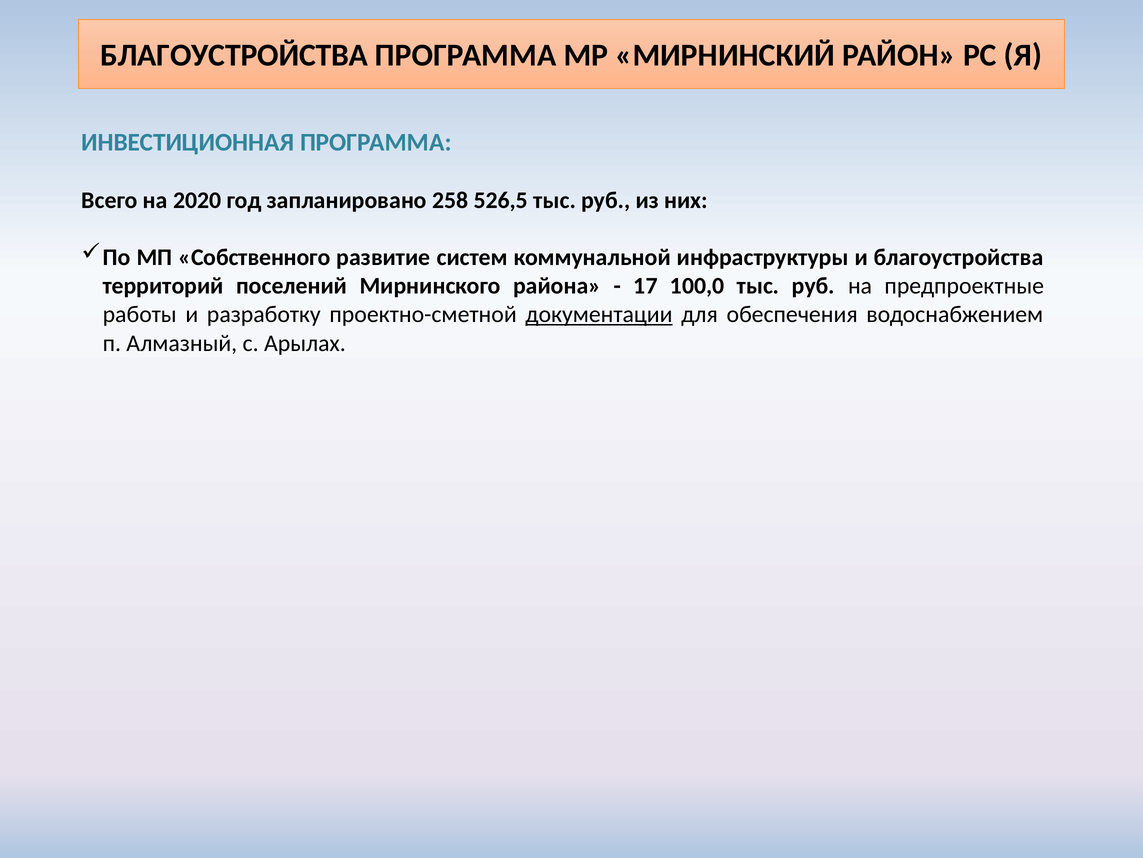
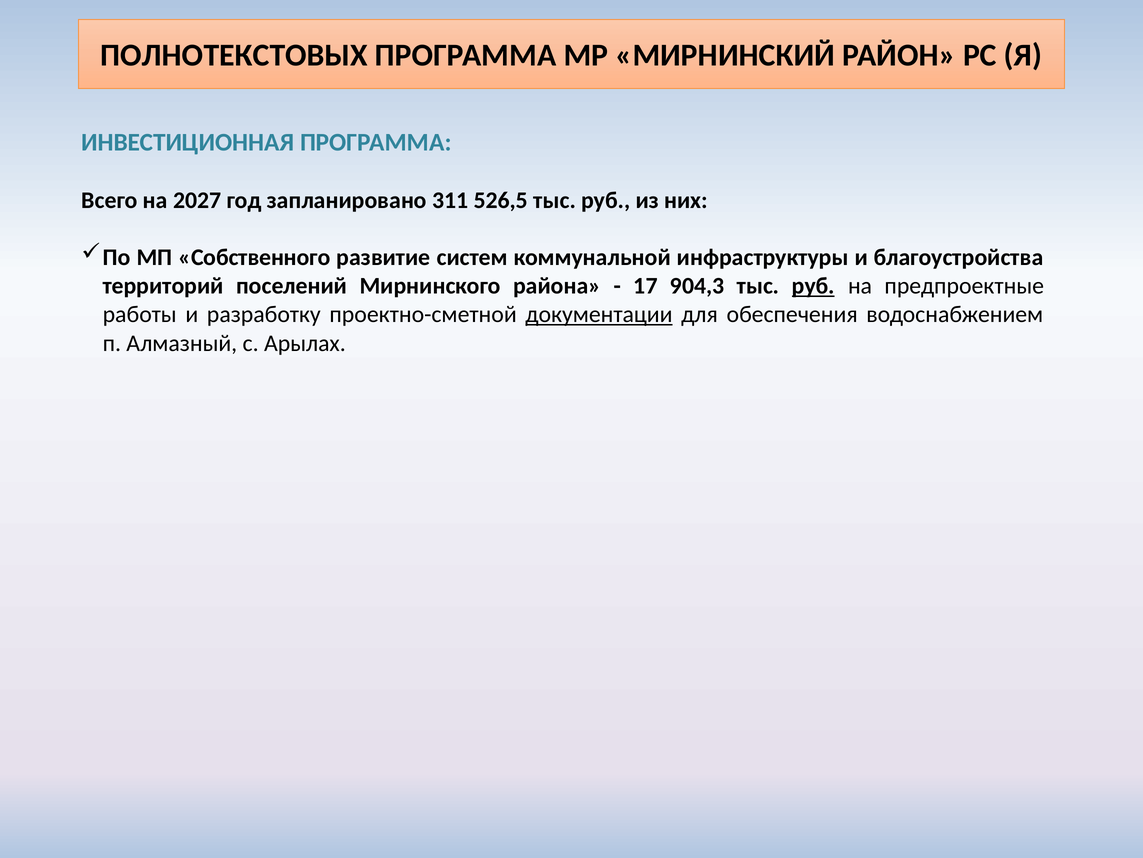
БЛАГОУСТРОЙСТВА: БЛАГОУСТРОЙСТВА -> ПОЛНОТЕКСТОВЫХ (234, 55)
2020: 2020 -> 2027 (197, 200)
258: 258 -> 311 (450, 200)
100,0: 100,0 -> 904,3 (697, 286)
руб underline: none -> present (813, 286)
